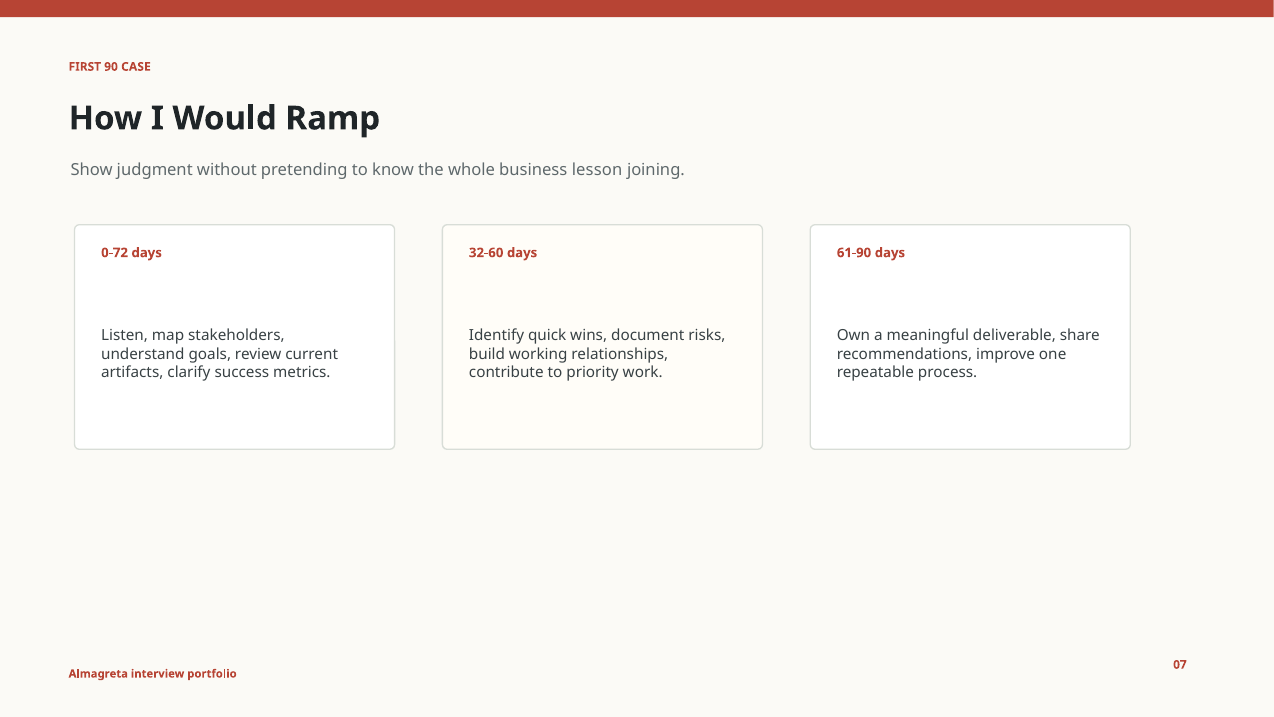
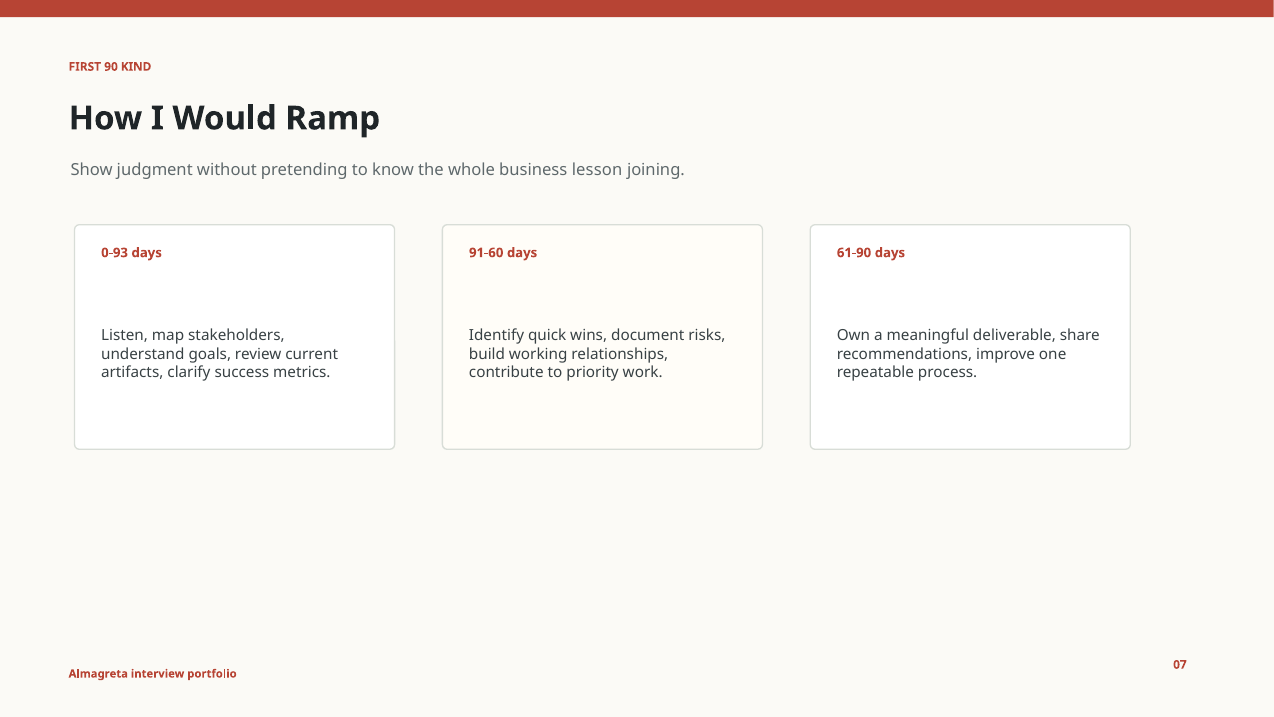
CASE: CASE -> KIND (136, 67)
0-72: 0-72 -> 0-93 (115, 253)
32-60: 32-60 -> 91-60 (486, 253)
